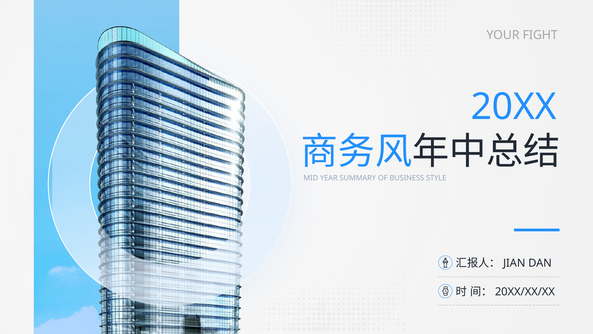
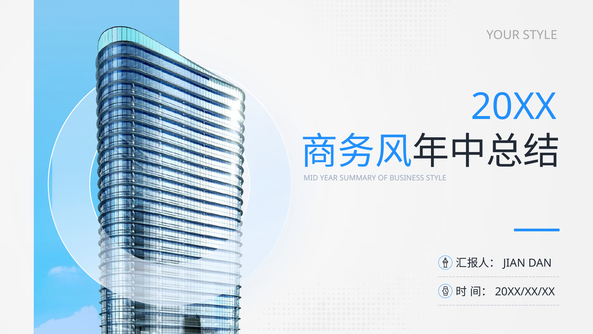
YOUR FIGHT: FIGHT -> STYLE (540, 35)
